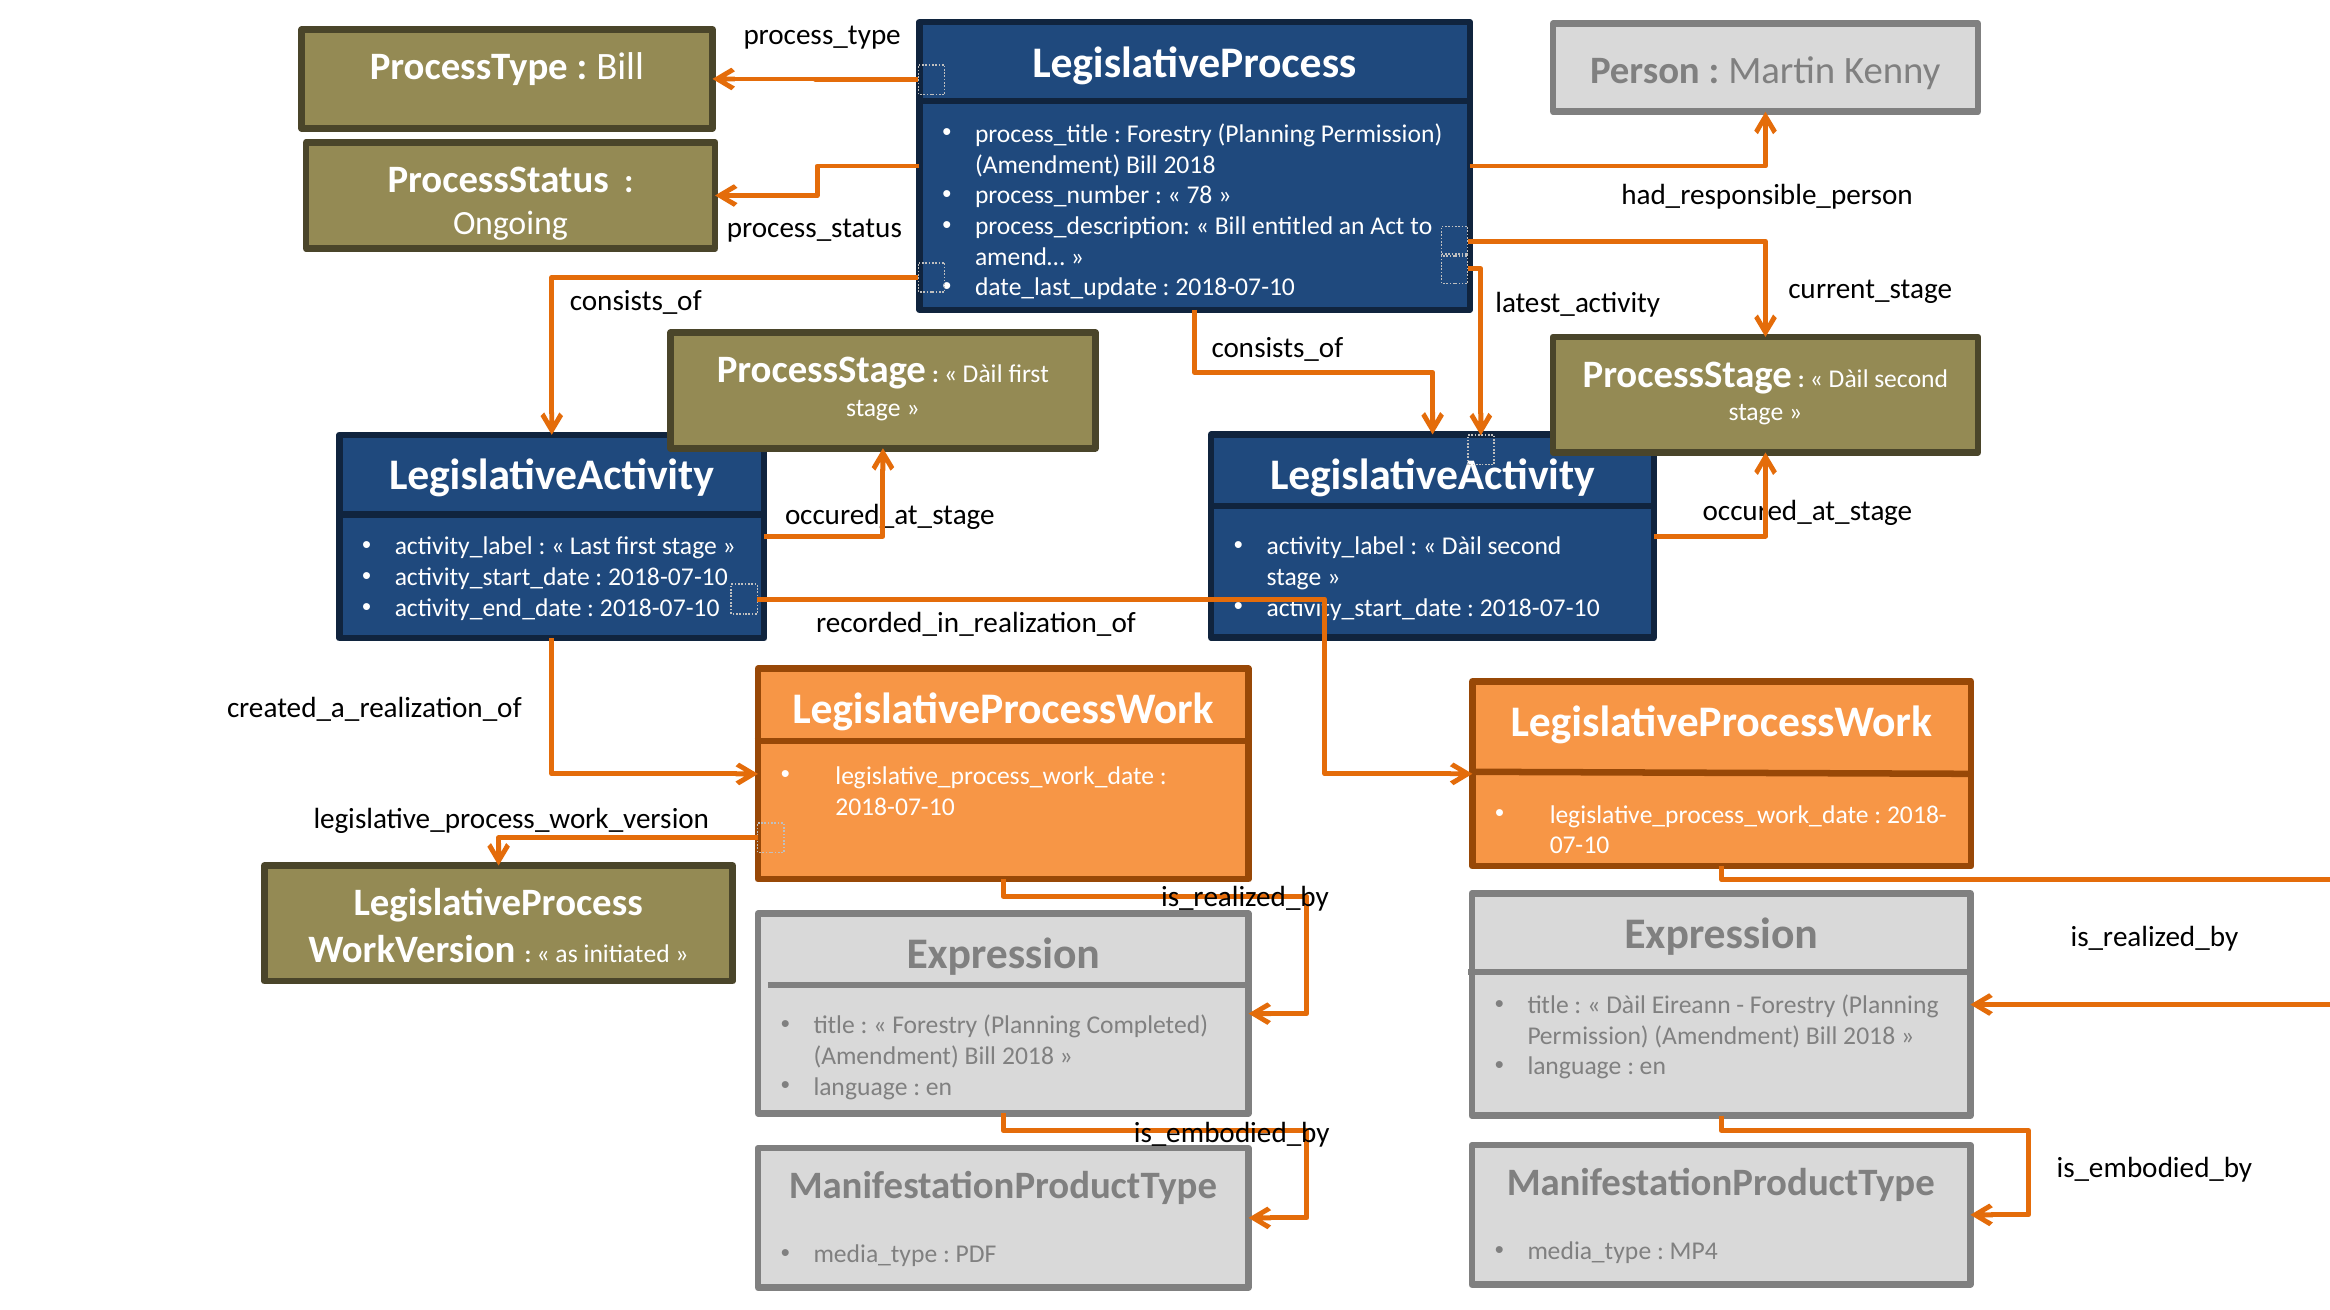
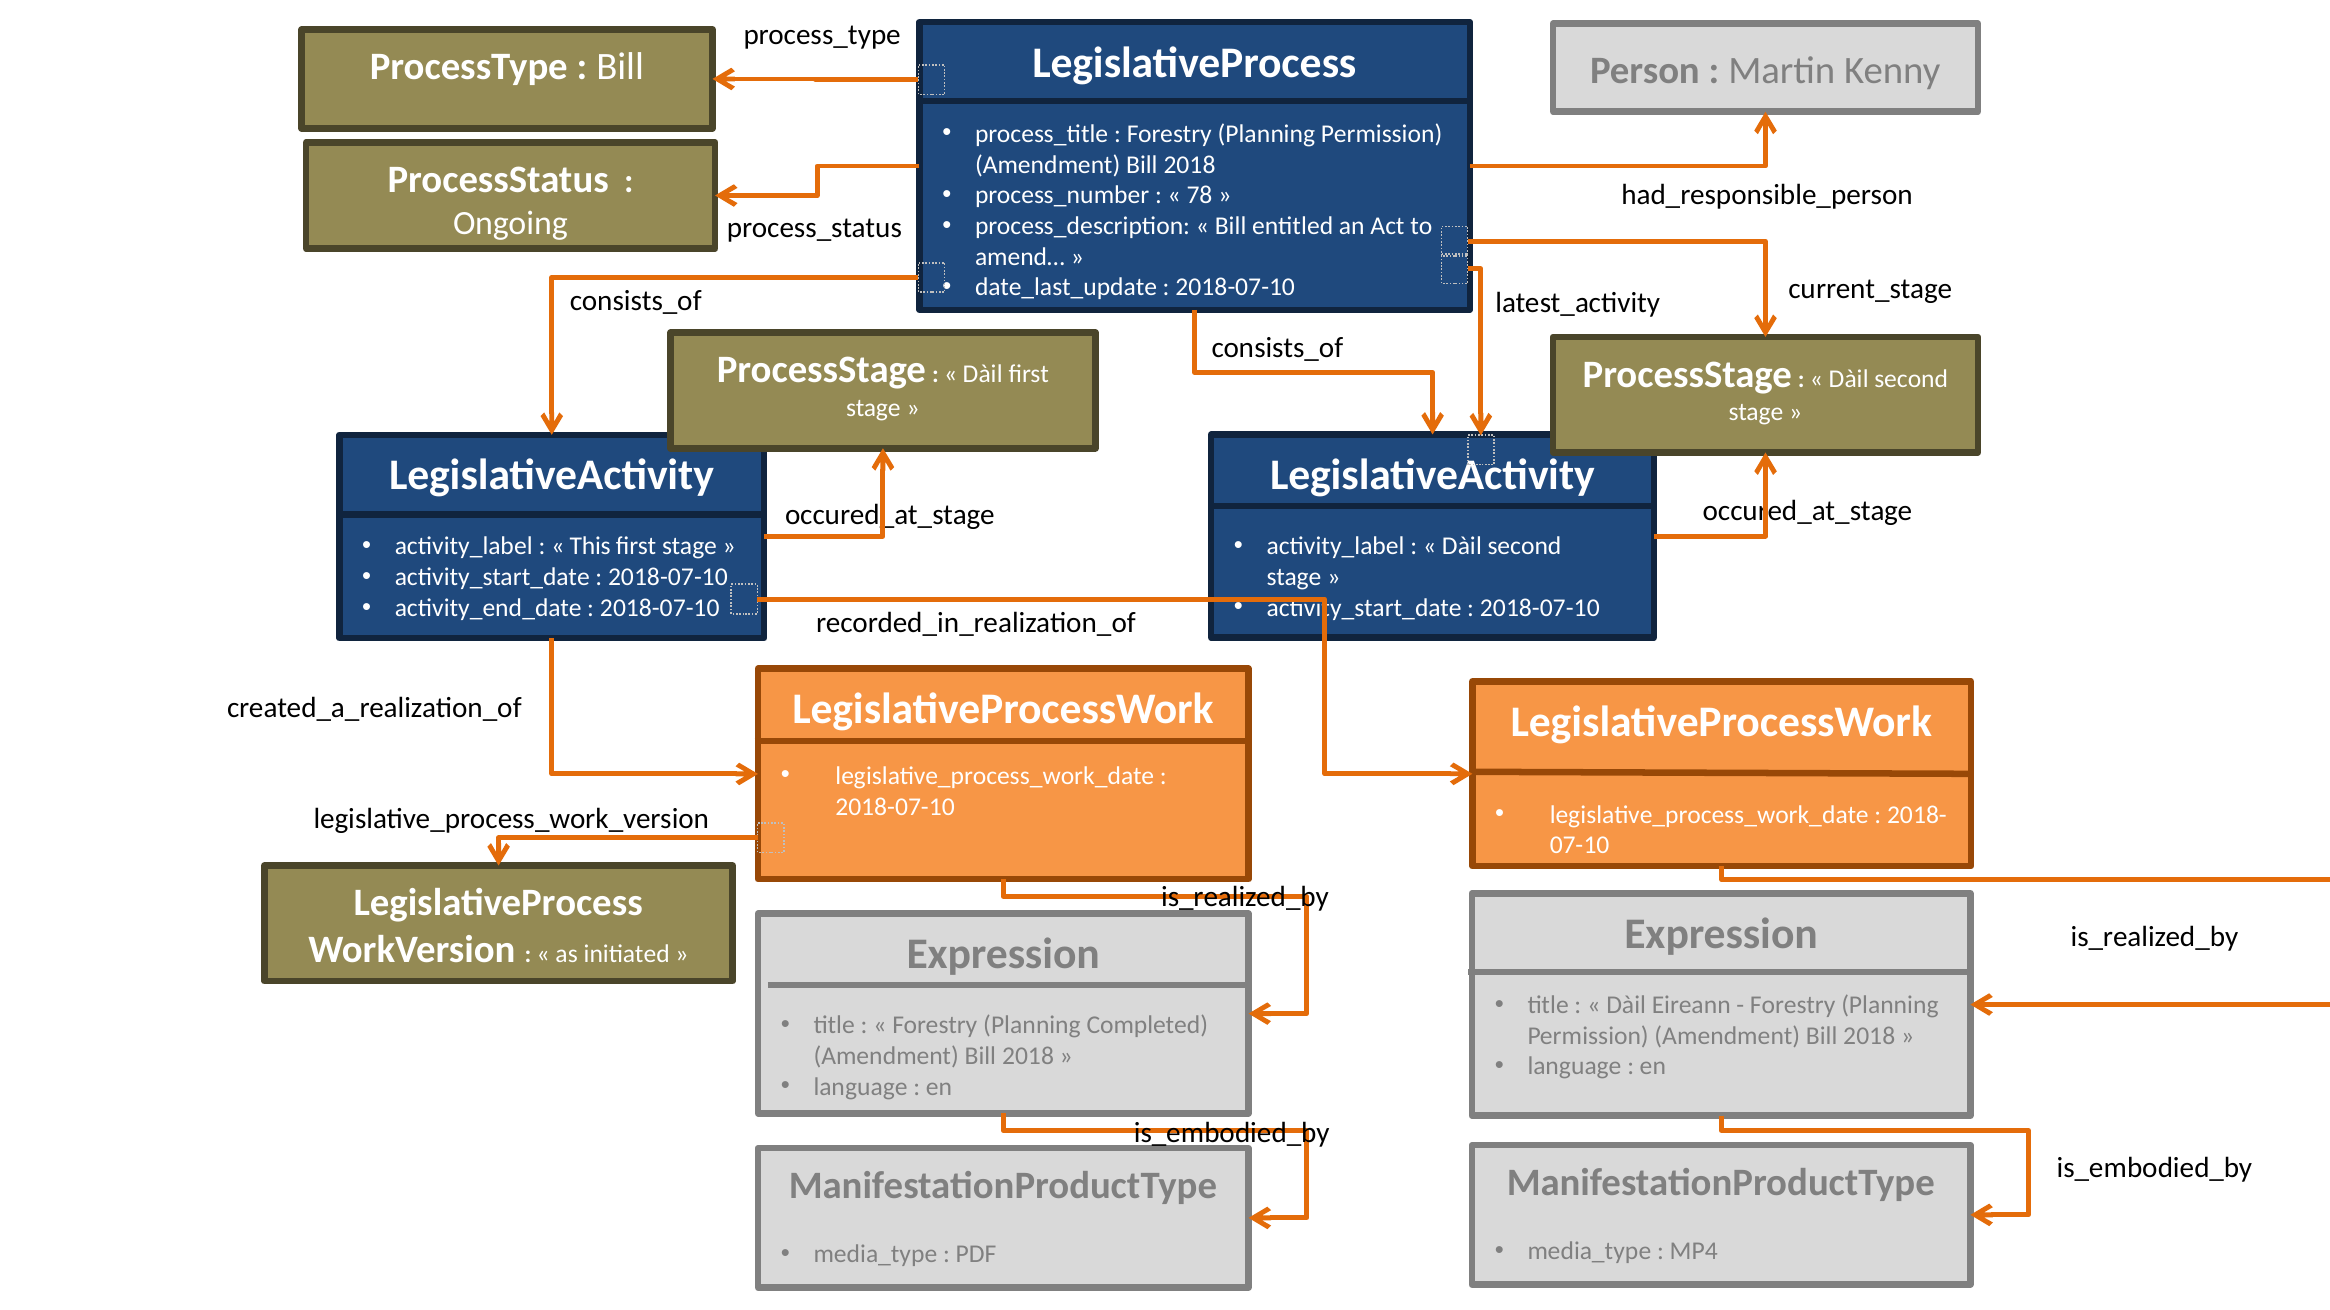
Last: Last -> This (590, 547)
